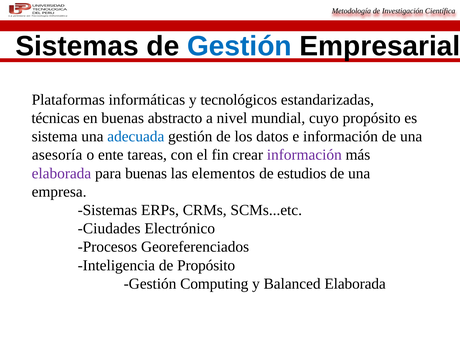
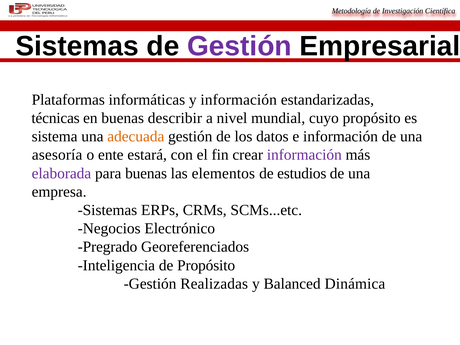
Gestión colour: blue -> purple (239, 46)
y tecnológicos: tecnológicos -> información (239, 100)
abstracto: abstracto -> describir (175, 118)
adecuada colour: blue -> orange (136, 137)
tareas: tareas -> estará (147, 155)
Ciudades: Ciudades -> Negocios (109, 229)
Procesos: Procesos -> Pregrado (107, 247)
Computing: Computing -> Realizadas (214, 284)
Balanced Elaborada: Elaborada -> Dinámica (355, 284)
